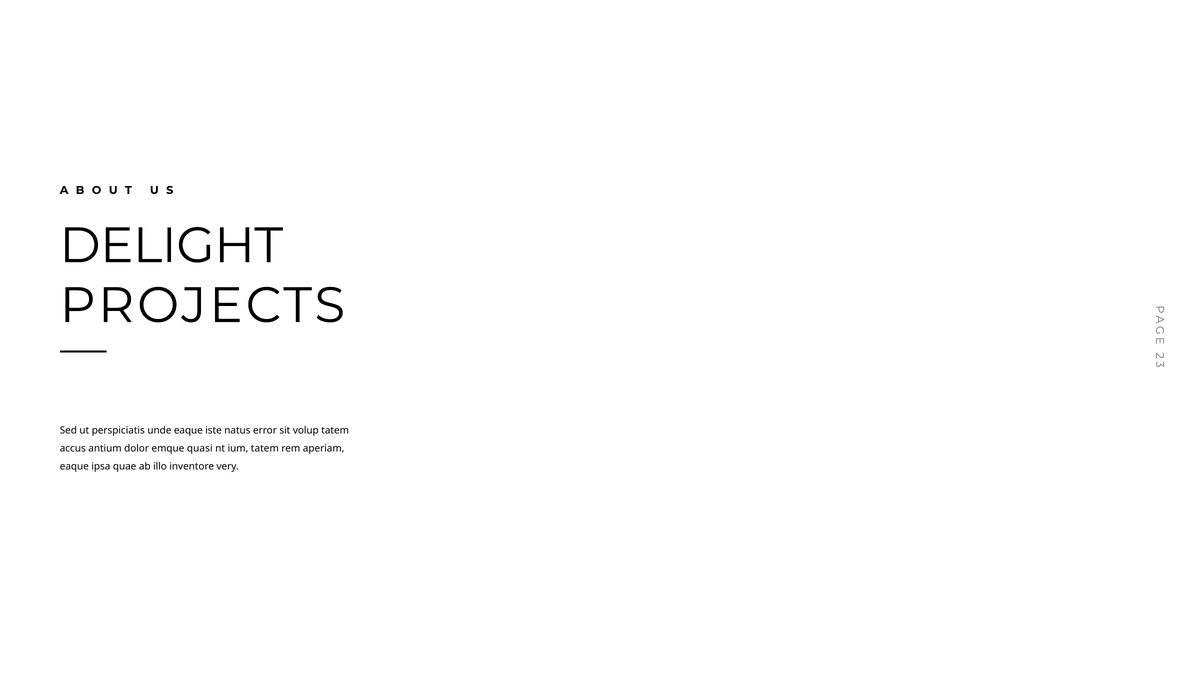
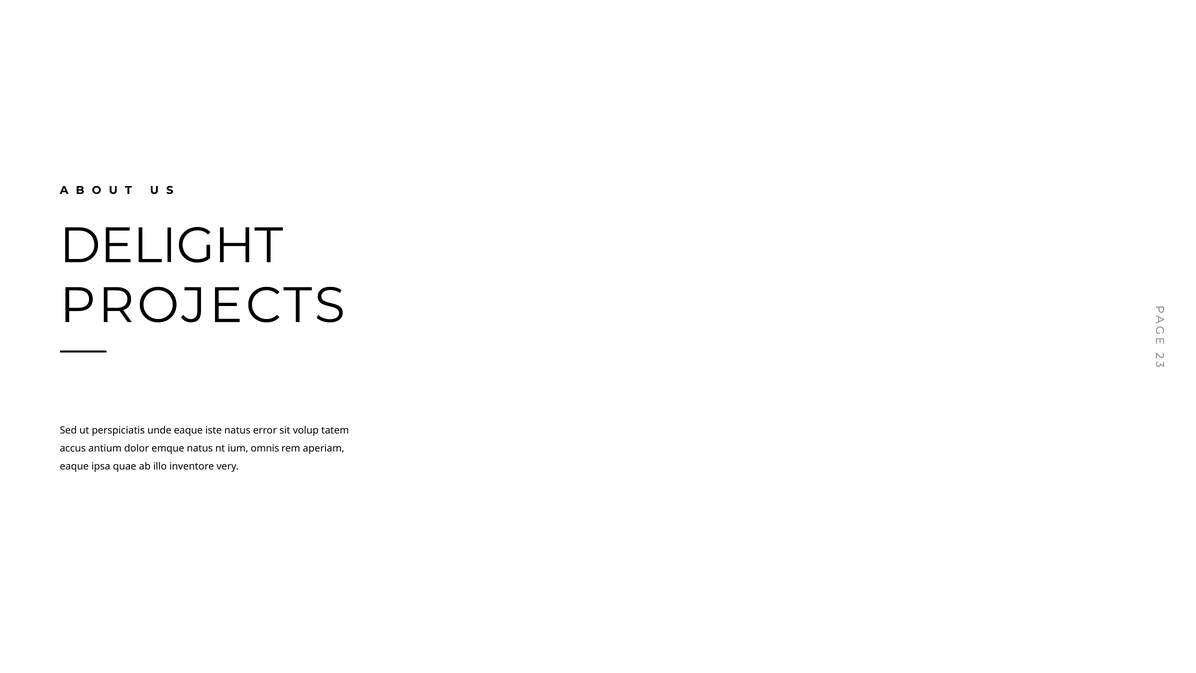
emque quasi: quasi -> natus (200, 448)
ium tatem: tatem -> omnis (265, 448)
